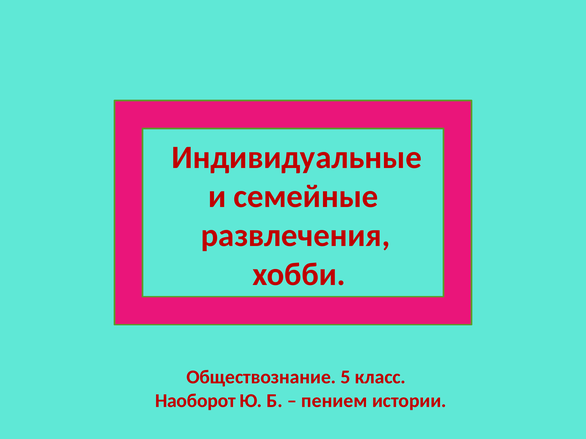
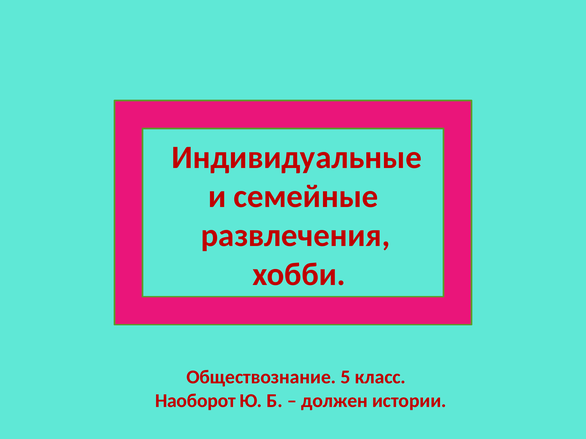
пением: пением -> должен (334, 401)
